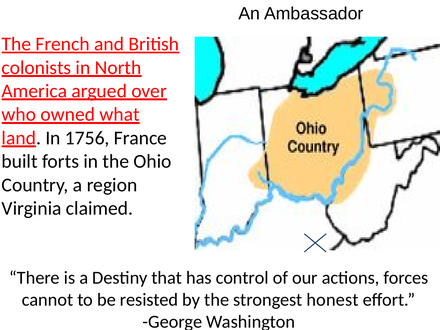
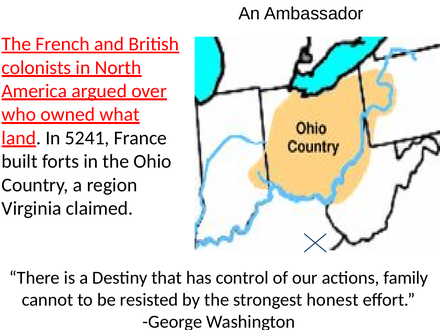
1756: 1756 -> 5241 (87, 138)
forces: forces -> family (406, 278)
